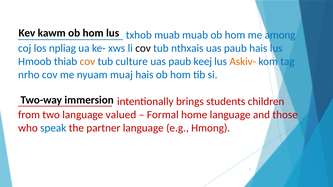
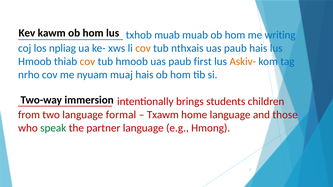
among: among -> writing (280, 35)
cov colour: black -> orange (143, 48)
tub culture: culture -> hmoob (132, 62)
keej: keej -> first (203, 62)
valued: valued -> formal (121, 115)
Formal: Formal -> Txawm (163, 115)
speak colour: blue -> green (53, 128)
